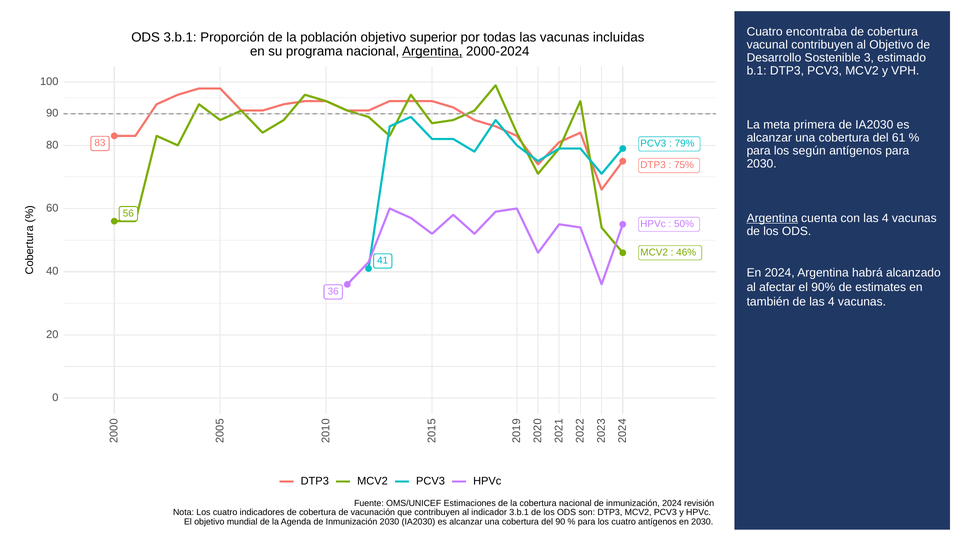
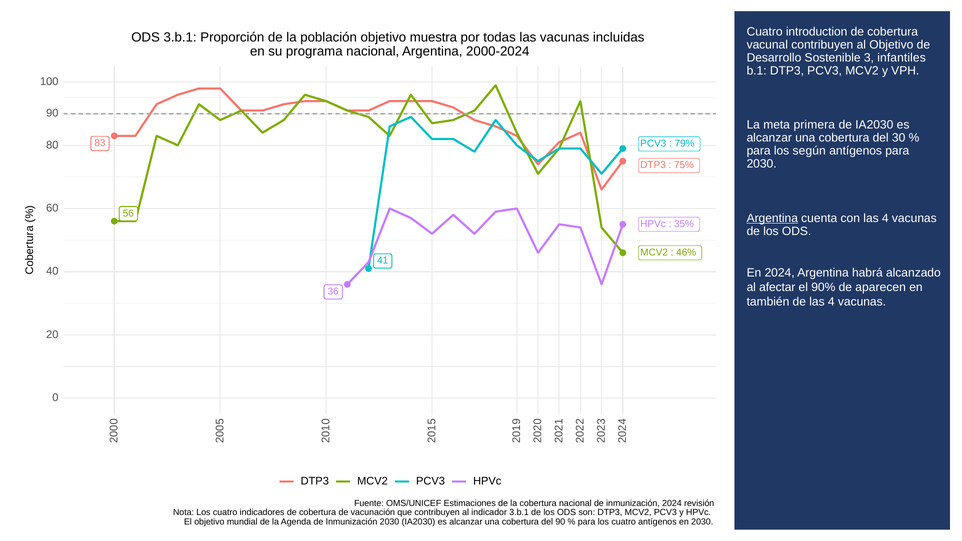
encontraba: encontraba -> introduction (817, 32)
superior: superior -> muestra (433, 37)
Argentina underline: present -> none (432, 52)
estimado: estimado -> infantiles (902, 58)
61: 61 -> 30 (899, 138)
50%: 50% -> 35% (684, 224)
estimates: estimates -> aparecen (881, 287)
